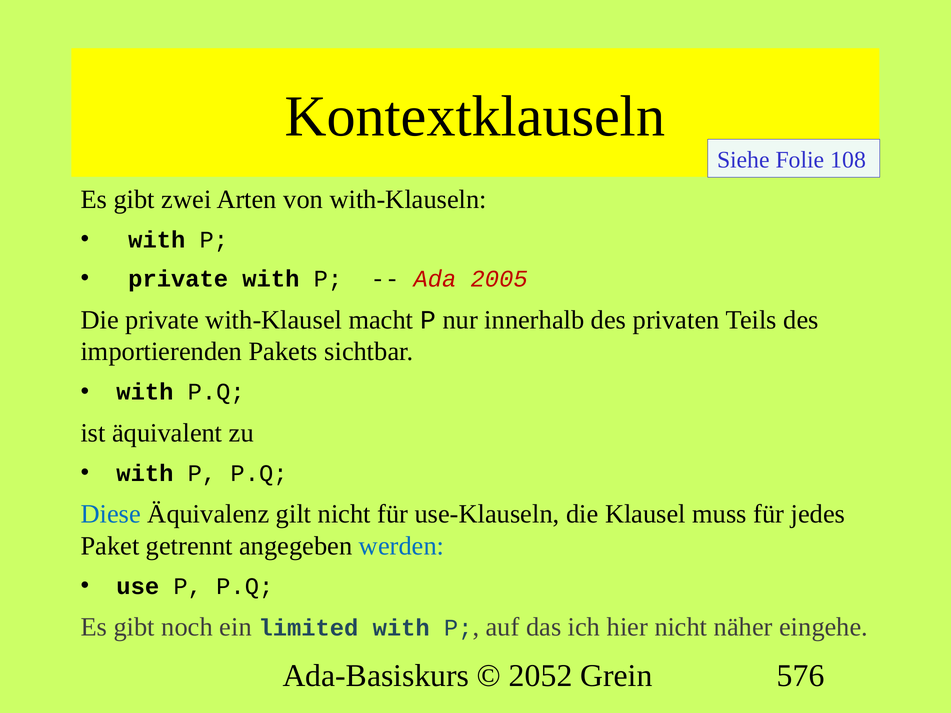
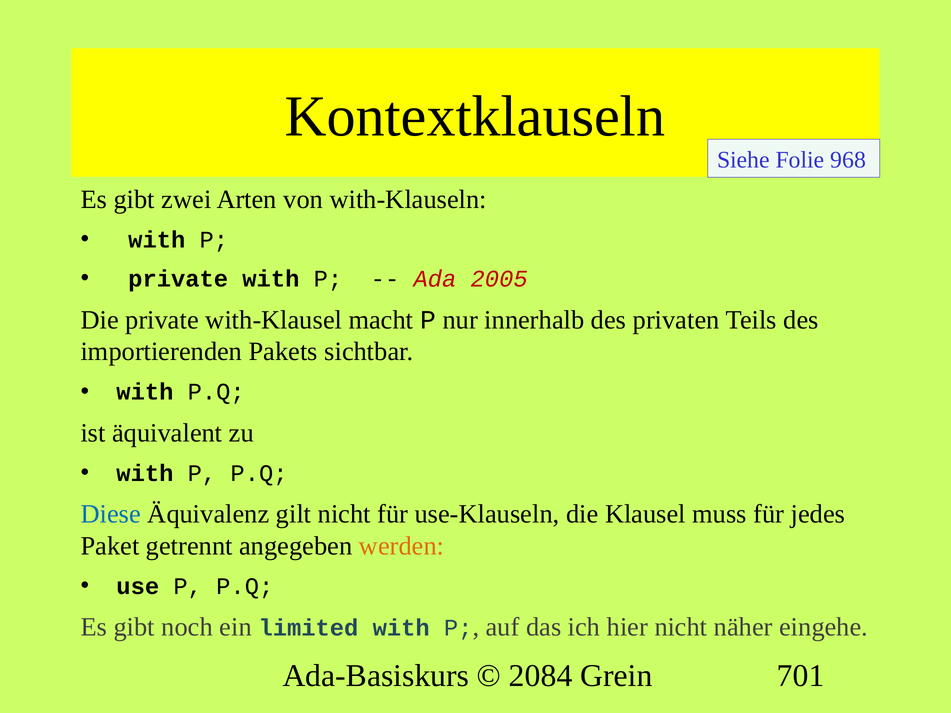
108: 108 -> 968 (848, 160)
werden colour: blue -> orange (401, 546)
2052: 2052 -> 2084 (541, 676)
576: 576 -> 701 (801, 676)
